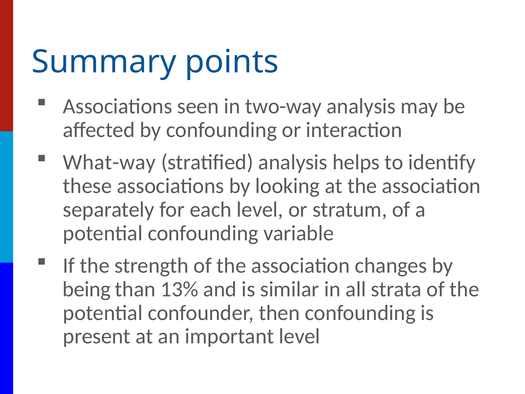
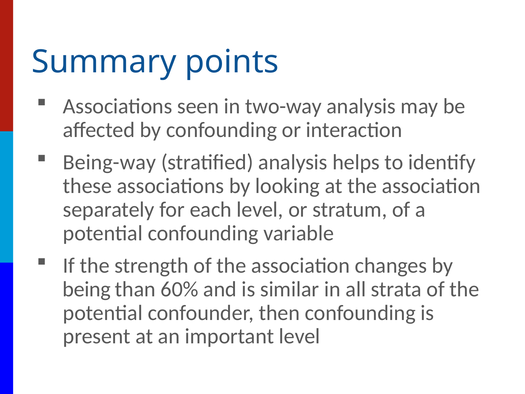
What-way: What-way -> Being-way (109, 162)
13%: 13% -> 60% (180, 289)
